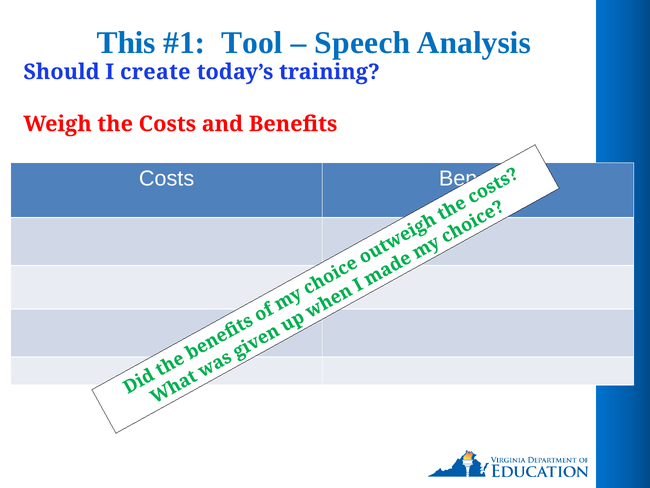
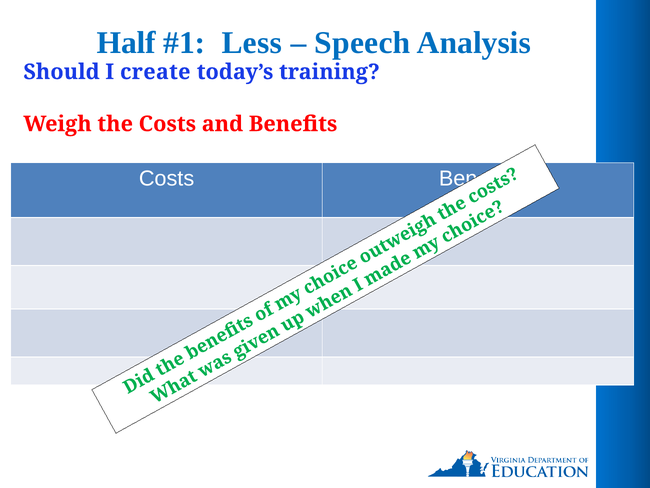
This: This -> Half (126, 43)
Tool: Tool -> Less (252, 43)
